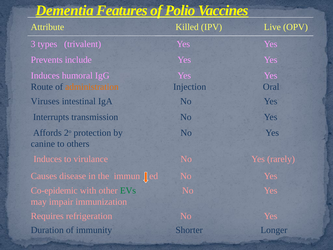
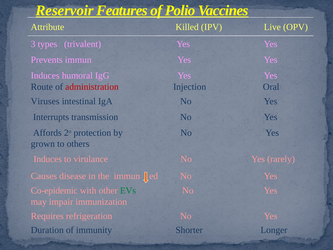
Dementia: Dementia -> Reservoir (65, 10)
Prevents include: include -> immun (78, 60)
administration colour: orange -> red (92, 87)
canine: canine -> grown (43, 144)
